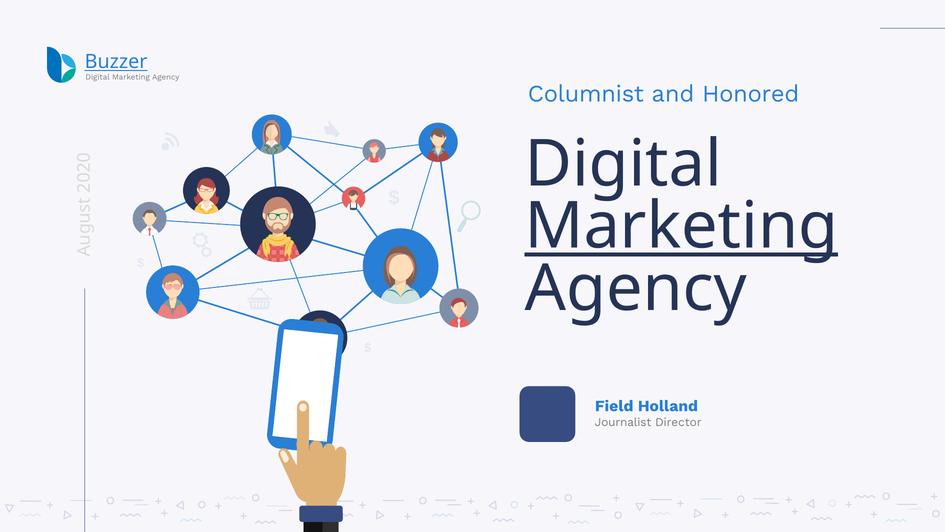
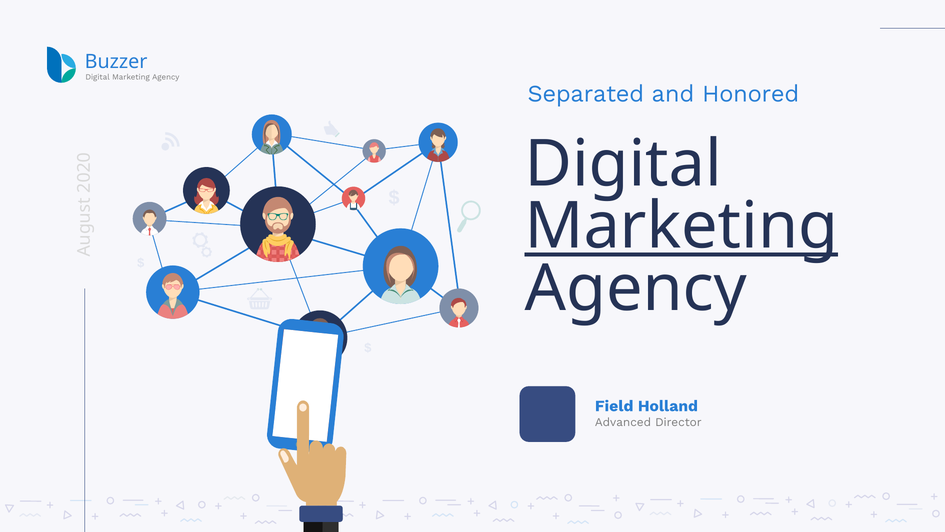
Buzzer underline: present -> none (116, 62)
Columnist: Columnist -> Separated (586, 94)
Journalist: Journalist -> Advanced (623, 422)
